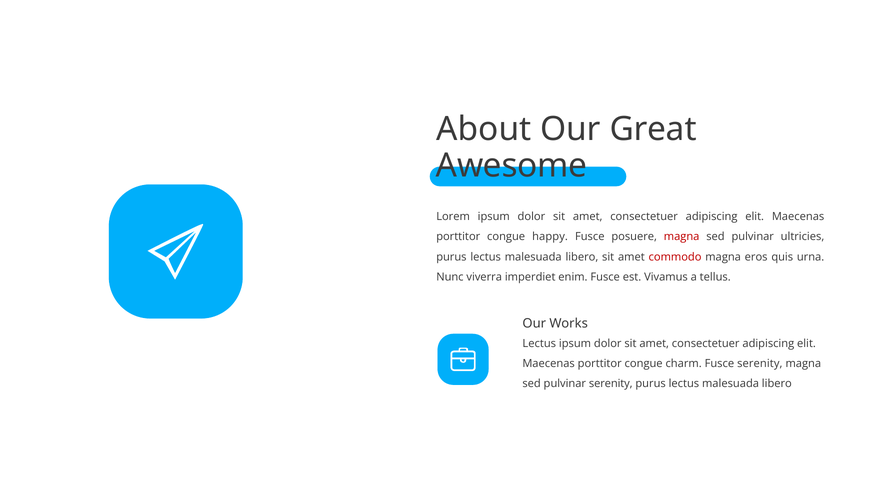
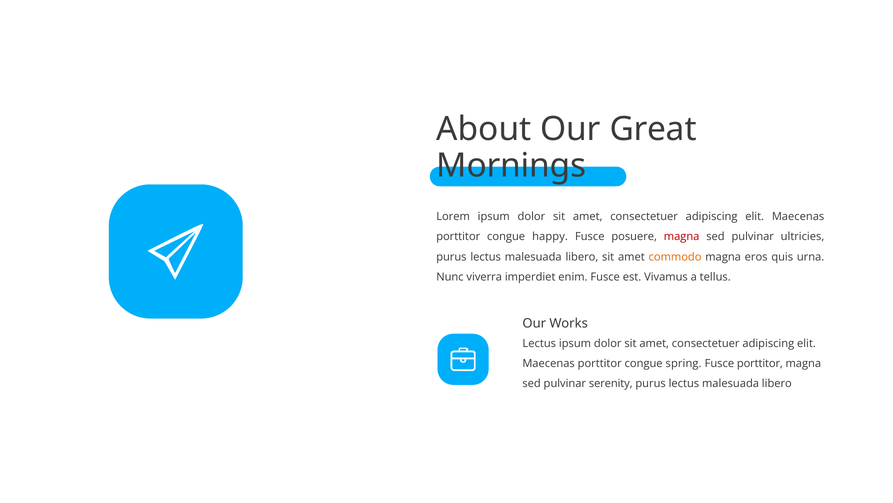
Awesome: Awesome -> Mornings (511, 165)
commodo colour: red -> orange (675, 257)
charm: charm -> spring (684, 363)
Fusce serenity: serenity -> porttitor (760, 363)
